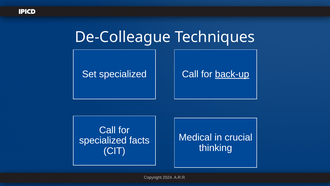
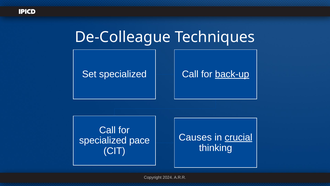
Medical: Medical -> Causes (195, 137)
crucial underline: none -> present (239, 137)
facts: facts -> pace (139, 140)
